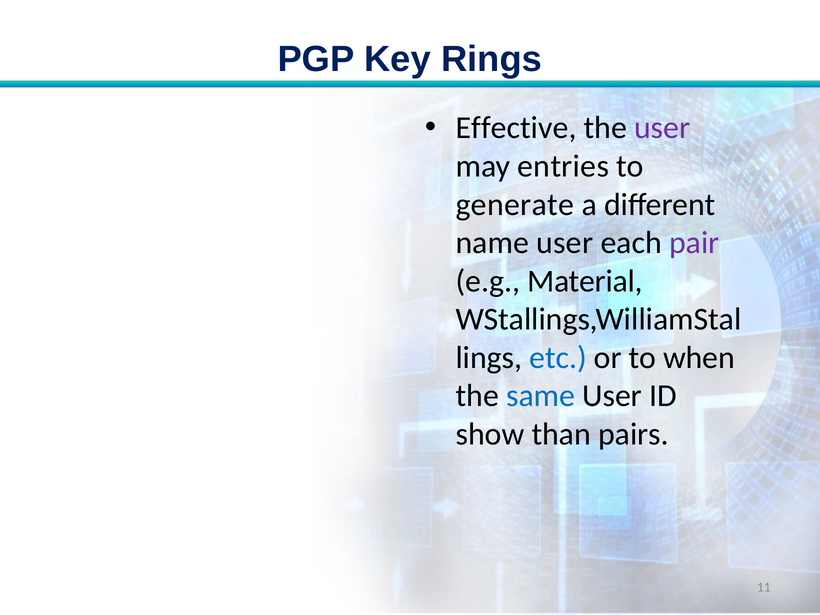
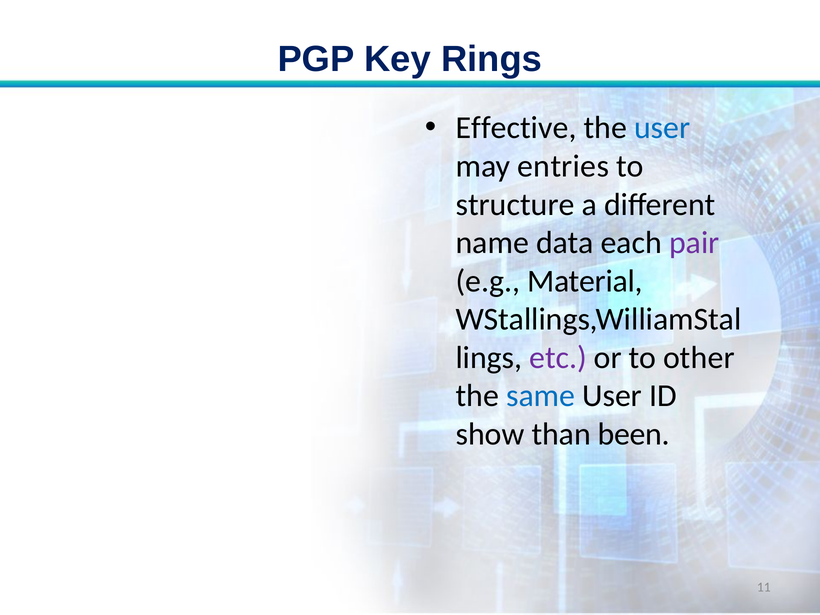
user colour: purple -> blue (662, 128)
generate: generate -> structure (515, 204)
name user: user -> data (565, 243)
etc colour: blue -> purple (558, 358)
when: when -> other (699, 358)
pairs: pairs -> been (634, 434)
